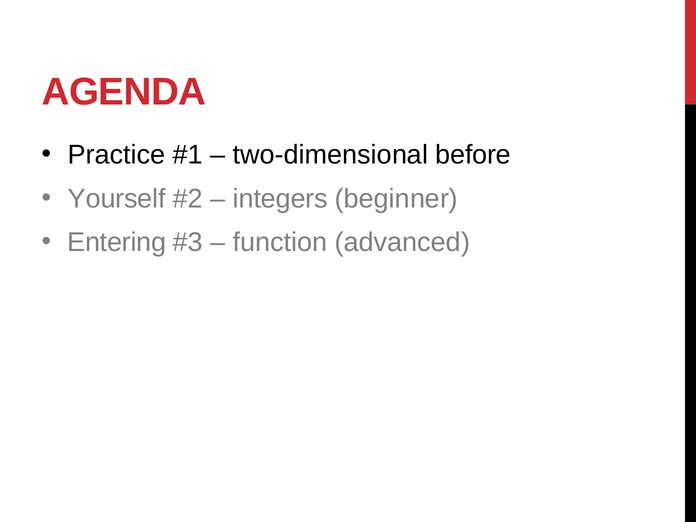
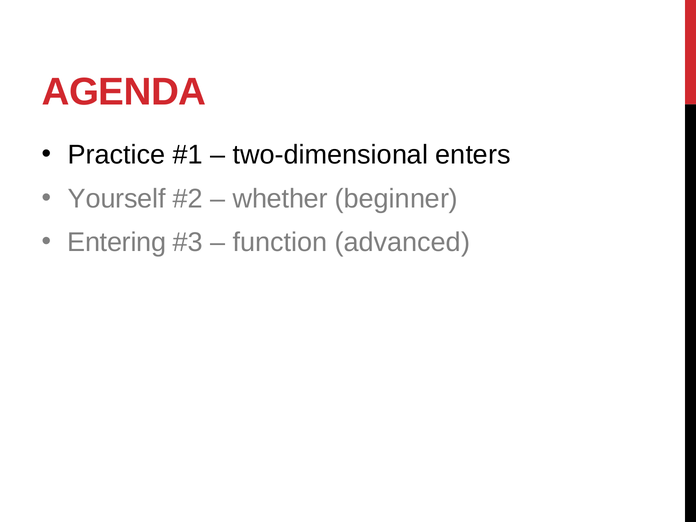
before: before -> enters (473, 155)
integers: integers -> whether (280, 199)
